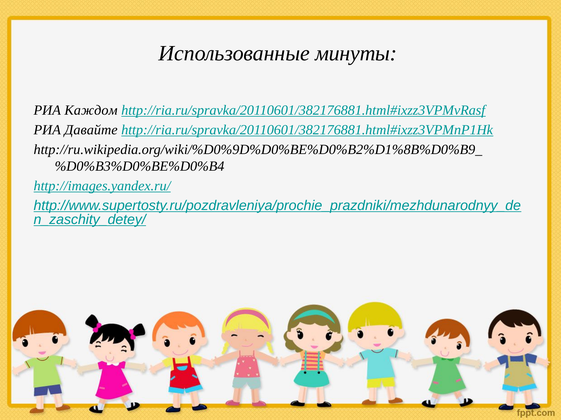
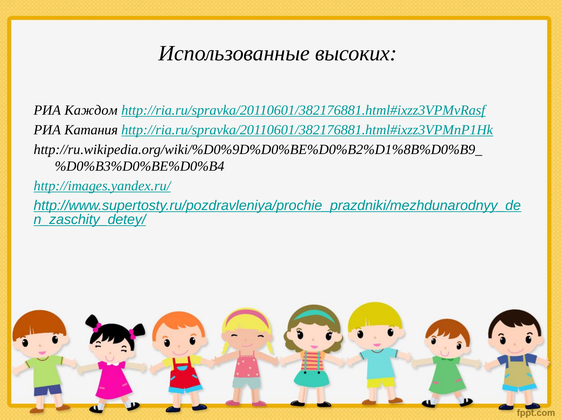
минуты: минуты -> высоких (356, 53)
Давайте: Давайте -> Катания (91, 130)
